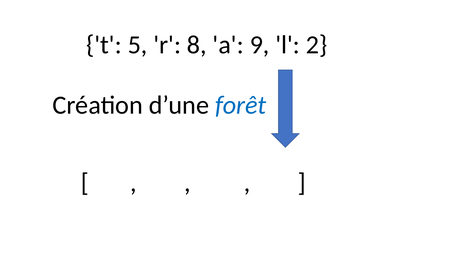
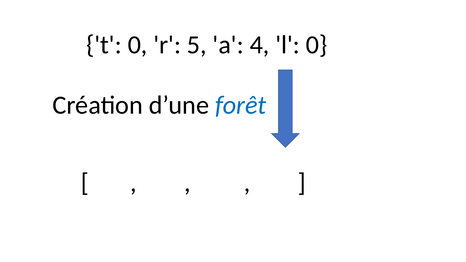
t 5: 5 -> 0 (138, 45)
8: 8 -> 5 (197, 45)
9: 9 -> 4 (260, 45)
l 2: 2 -> 0 (317, 45)
